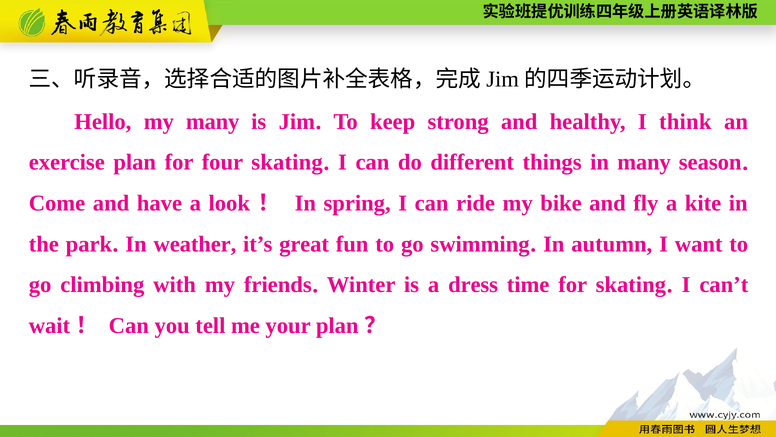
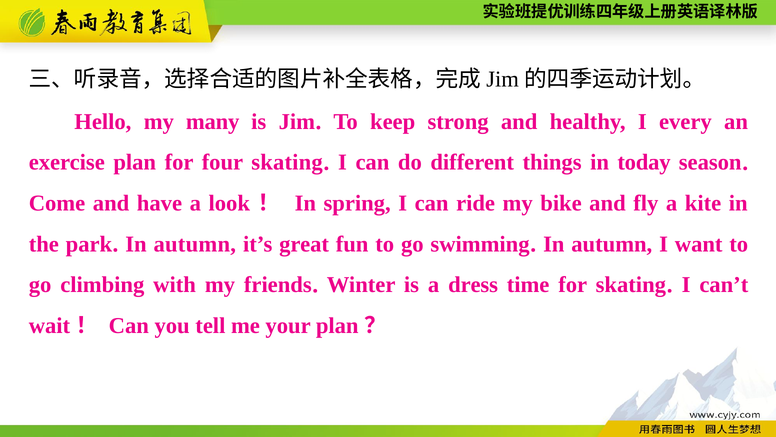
think: think -> every (685, 122)
in many: many -> today (644, 162)
weather: weather -> autumn (195, 244)
